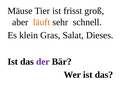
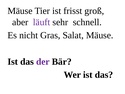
läuft colour: orange -> purple (42, 22)
klein: klein -> nicht (29, 35)
Salat Dieses: Dieses -> Mäuse (100, 35)
